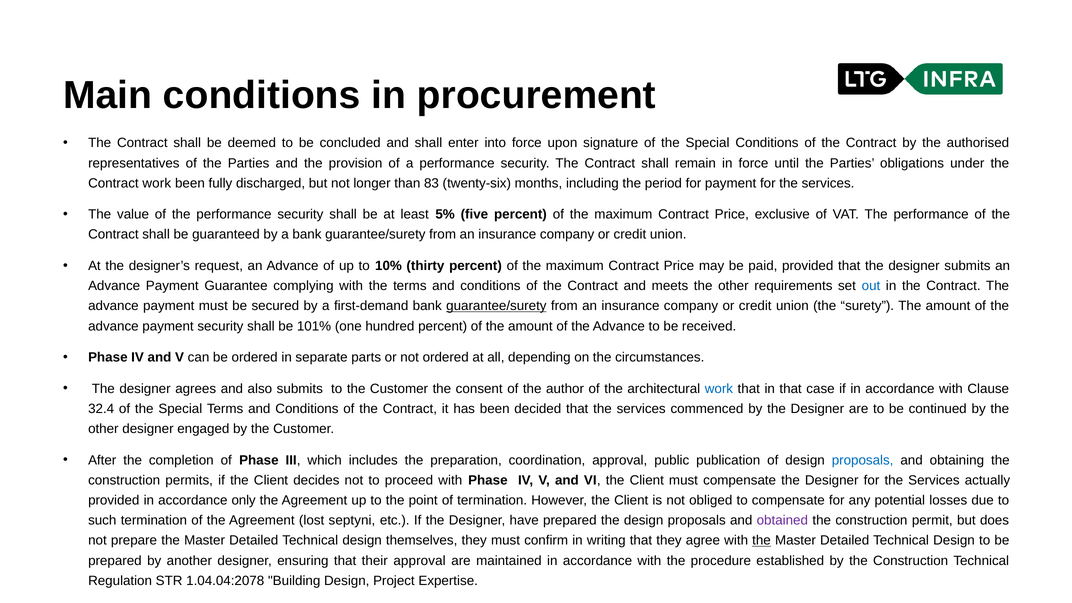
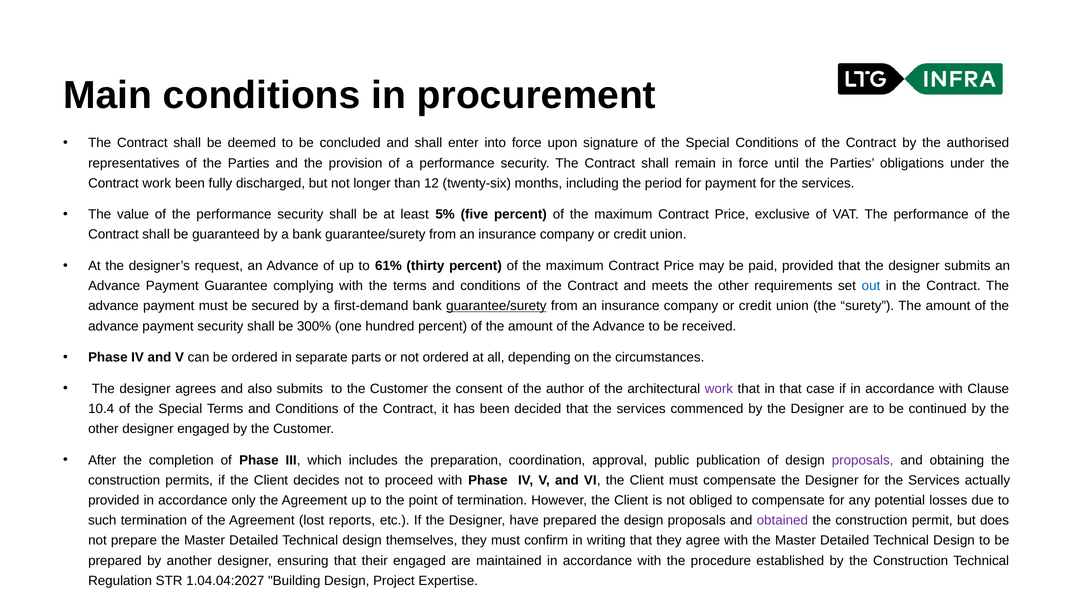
83: 83 -> 12 (431, 183)
10%: 10% -> 61% (388, 266)
101%: 101% -> 300% (314, 326)
work colour: blue -> purple (719, 389)
32.4: 32.4 -> 10.4 (101, 409)
proposals colour: blue -> purple (863, 460)
septyni: septyni -> reports (352, 520)
the underline: present -> none (762, 541)
their approval: approval -> engaged (420, 561)
1.04.04:2078: 1.04.04:2078 -> 1.04.04:2027 (225, 581)
